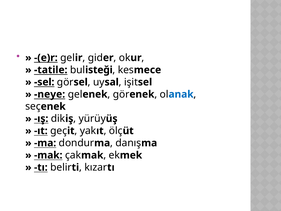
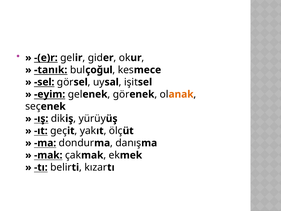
tatile: tatile -> tanık (51, 70)
isteği: isteği -> çoğul (99, 70)
neye: neye -> eyim (50, 94)
anak colour: blue -> orange (181, 94)
